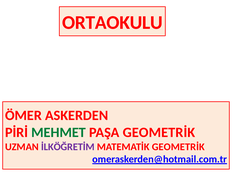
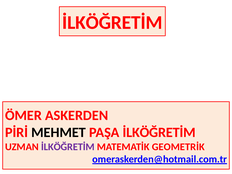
ORTAOKULU: ORTAOKULU -> İLKÖĞRETİM (112, 23)
MEHMET colour: green -> black (59, 132)
PAŞA GEOMETRİK: GEOMETRİK -> İLKÖĞRETİM (159, 132)
